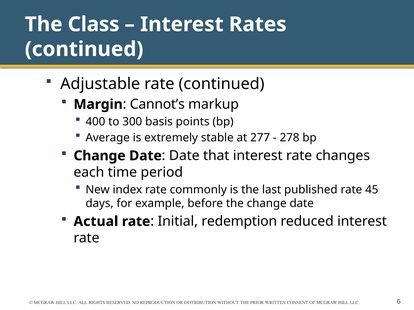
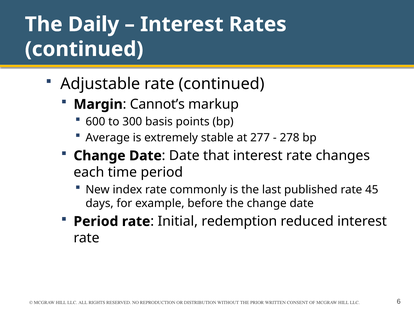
Class: Class -> Daily (94, 24)
400: 400 -> 600 (95, 122)
Actual: Actual -> Period (96, 222)
